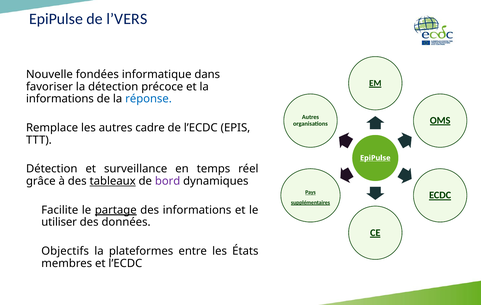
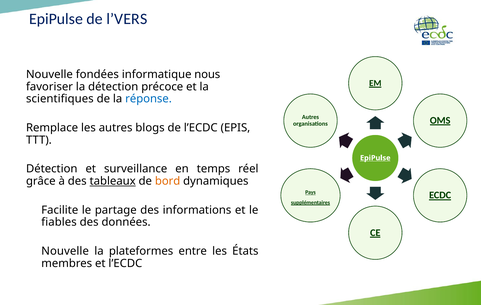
dans: dans -> nous (207, 75)
informations: informations -> scientifiques (60, 99)
cadre: cadre -> blogs (150, 128)
bord colour: purple -> orange (168, 181)
partage underline: present -> none (116, 210)
utiliser: utiliser -> fiables (59, 222)
Objectifs: Objectifs -> Nouvelle (65, 251)
